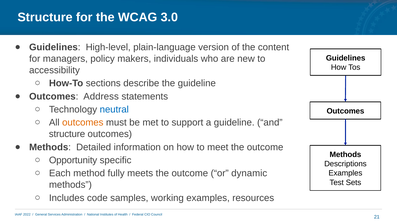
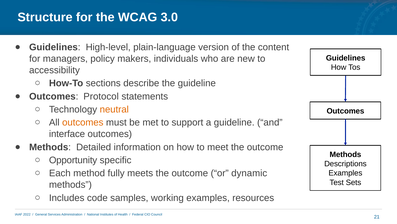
Address: Address -> Protocol (101, 96)
neutral colour: blue -> orange (114, 109)
structure: structure -> interface (67, 134)
